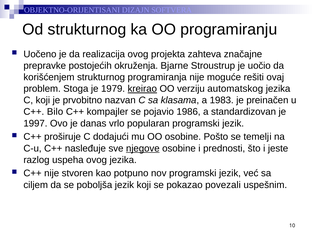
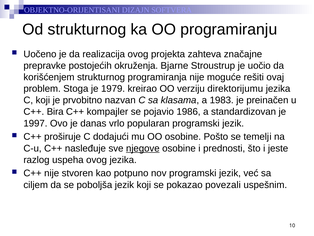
kreirao underline: present -> none (142, 89)
automatskog: automatskog -> direktorijumu (235, 89)
Bilo: Bilo -> Bira (55, 112)
